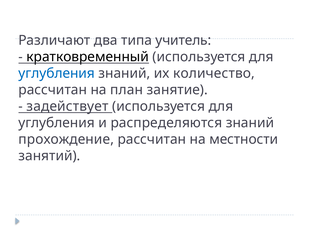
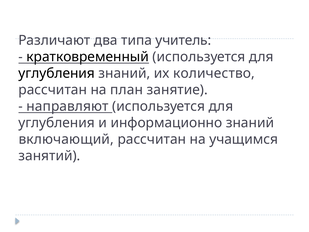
углубления colour: blue -> black (57, 73)
задействует: задействует -> направляют (67, 106)
распределяются: распределяются -> информационно (166, 123)
прохождение: прохождение -> включающий (66, 139)
местности: местности -> учащимся (244, 139)
